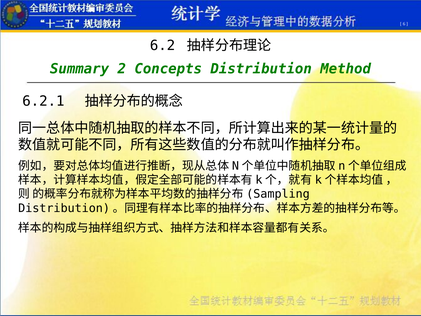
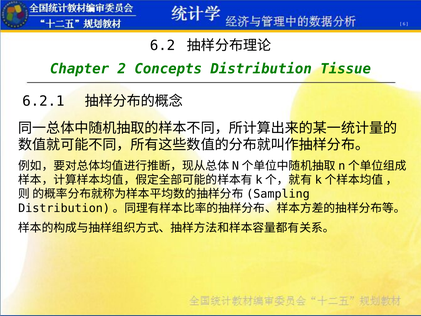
Summary: Summary -> Chapter (80, 69)
Method: Method -> Tissue (346, 69)
